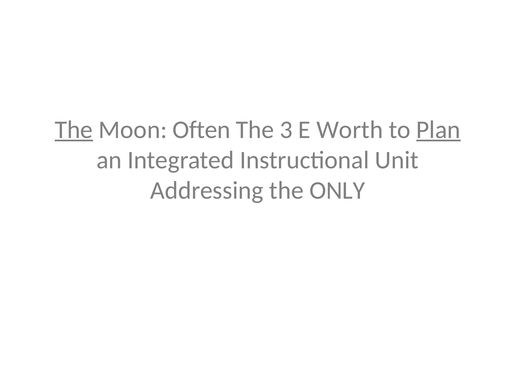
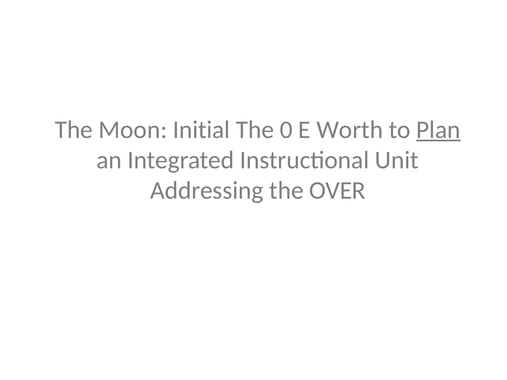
The underline: present -> none (74, 130)
Often: Often -> Initial (201, 130)
3: 3 -> 0 (286, 130)
ONLY: ONLY -> OVER (337, 191)
